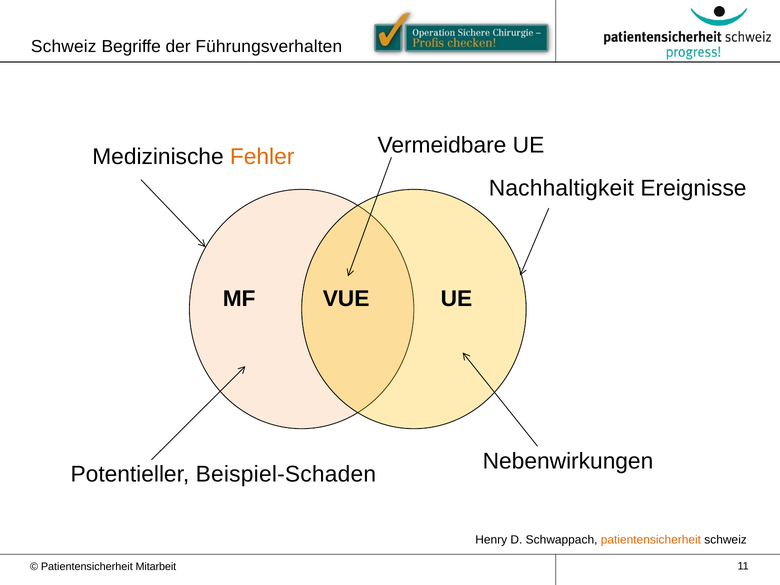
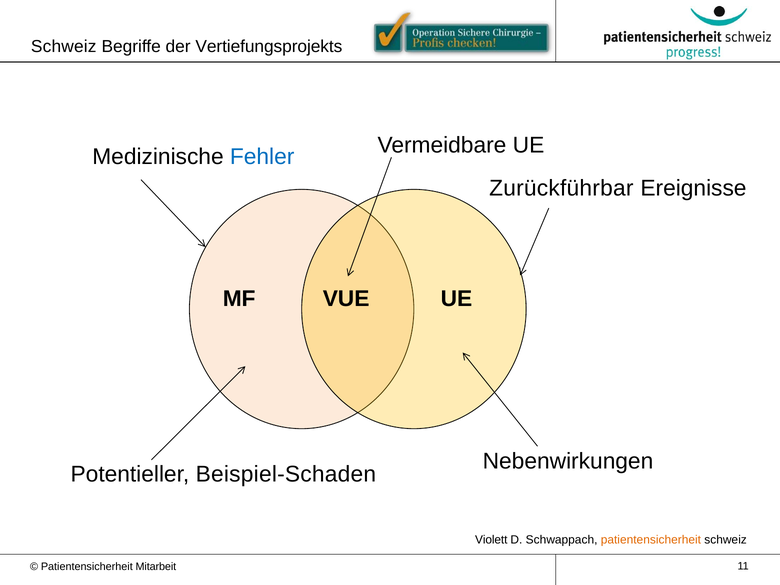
Führungsverhalten: Führungsverhalten -> Vertiefungsprojekts (269, 46)
Fehler colour: orange -> blue (262, 157)
Nachhaltigkeit: Nachhaltigkeit -> Zurückführbar (561, 188)
Henry: Henry -> Violett (491, 540)
